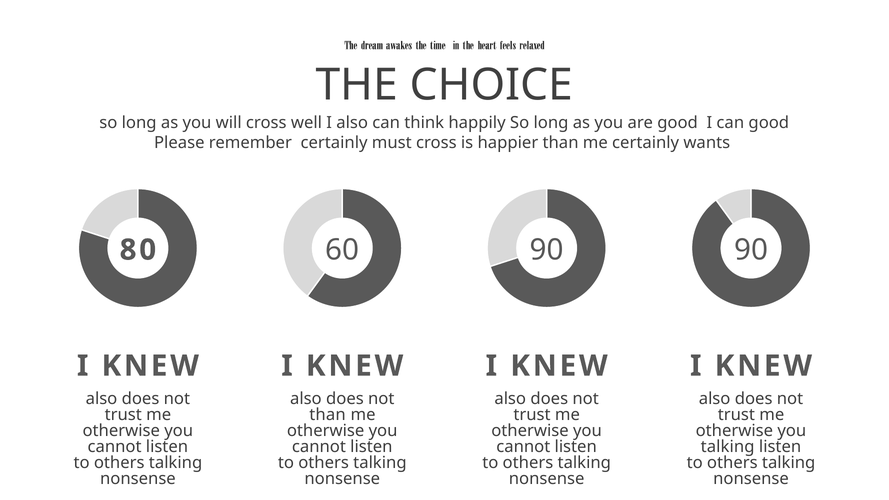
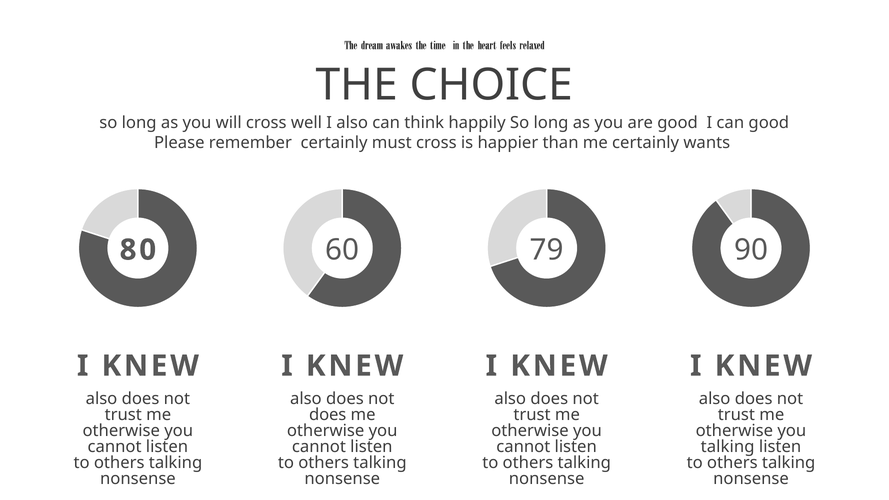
60 90: 90 -> 79 (547, 250)
than: than -> does (328, 415)
